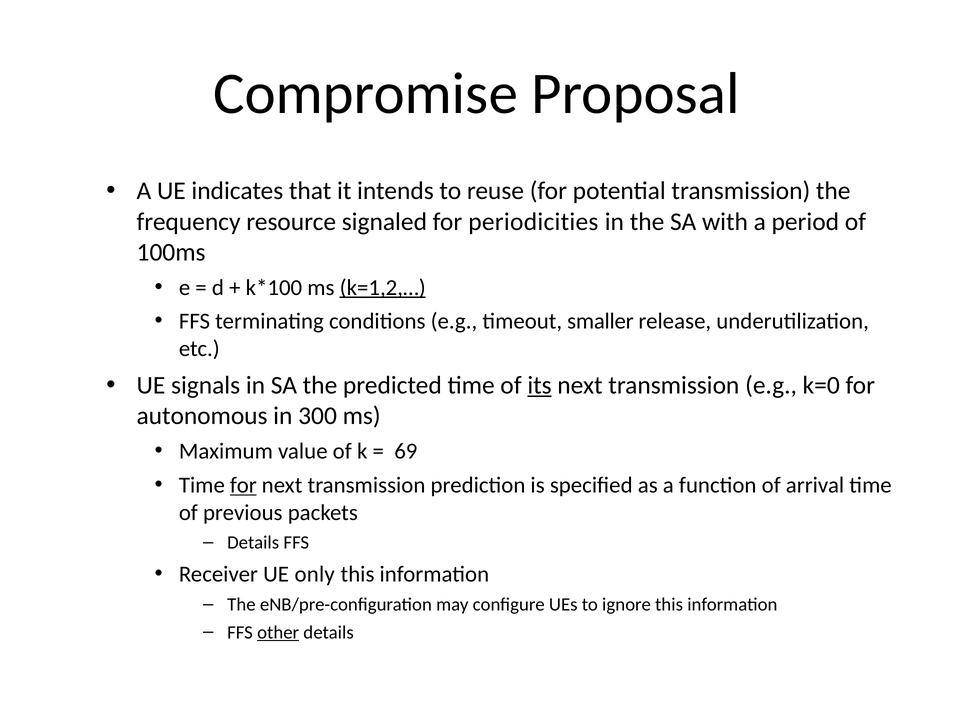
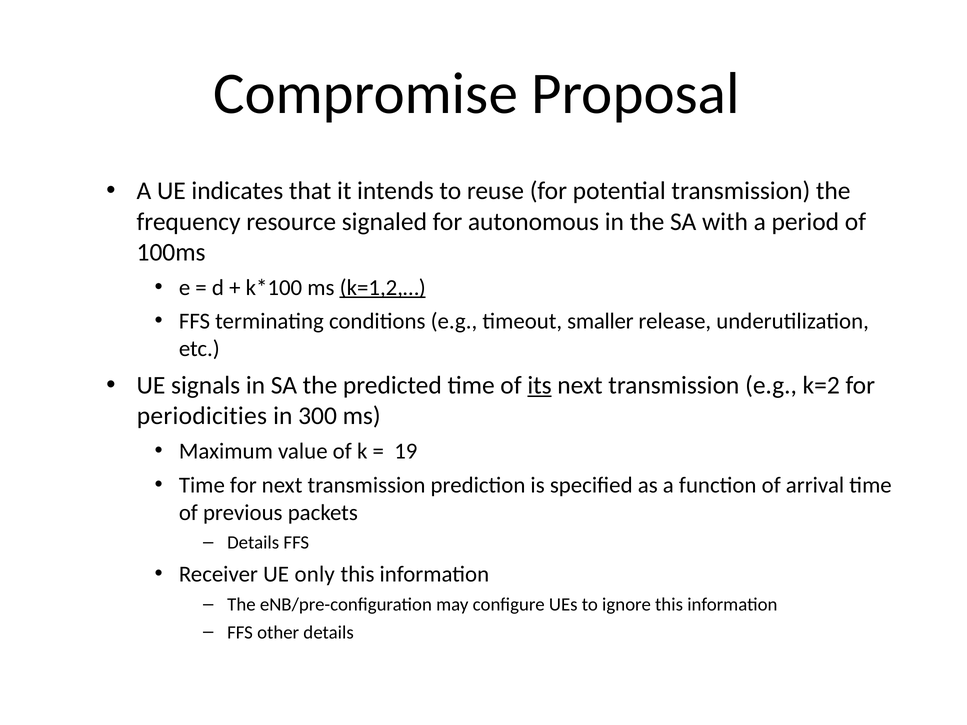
periodicities: periodicities -> autonomous (534, 222)
k=0: k=0 -> k=2 (821, 386)
autonomous: autonomous -> periodicities (202, 416)
69: 69 -> 19 (406, 451)
for underline: present -> none (243, 485)
other underline: present -> none (278, 633)
